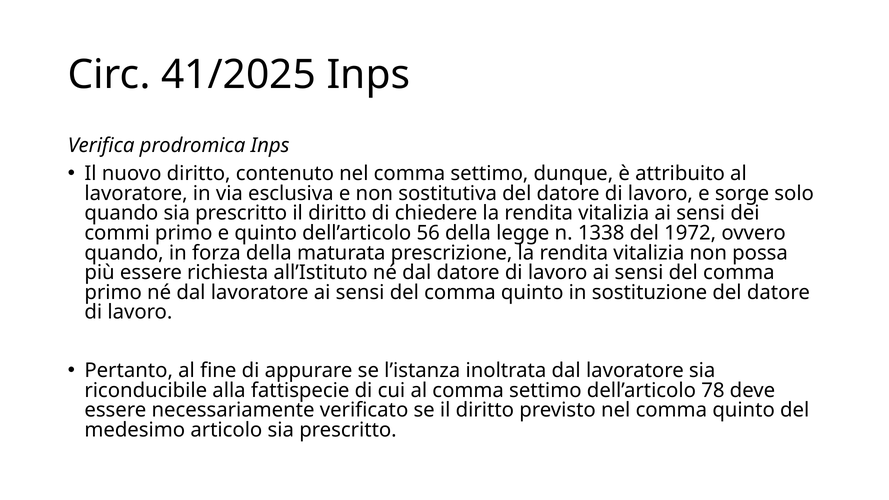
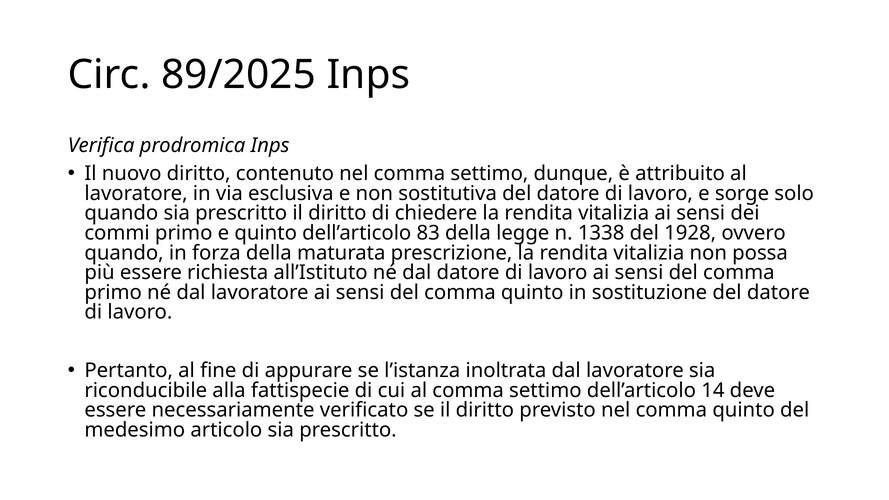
41/2025: 41/2025 -> 89/2025 (239, 75)
56: 56 -> 83 (428, 233)
1972: 1972 -> 1928 (690, 233)
78: 78 -> 14 (713, 390)
